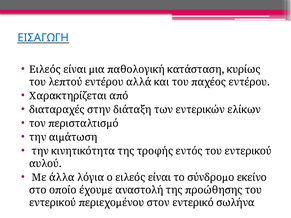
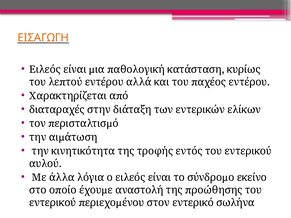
ΕΙΣΑΓΩΓΗ colour: blue -> orange (43, 38)
